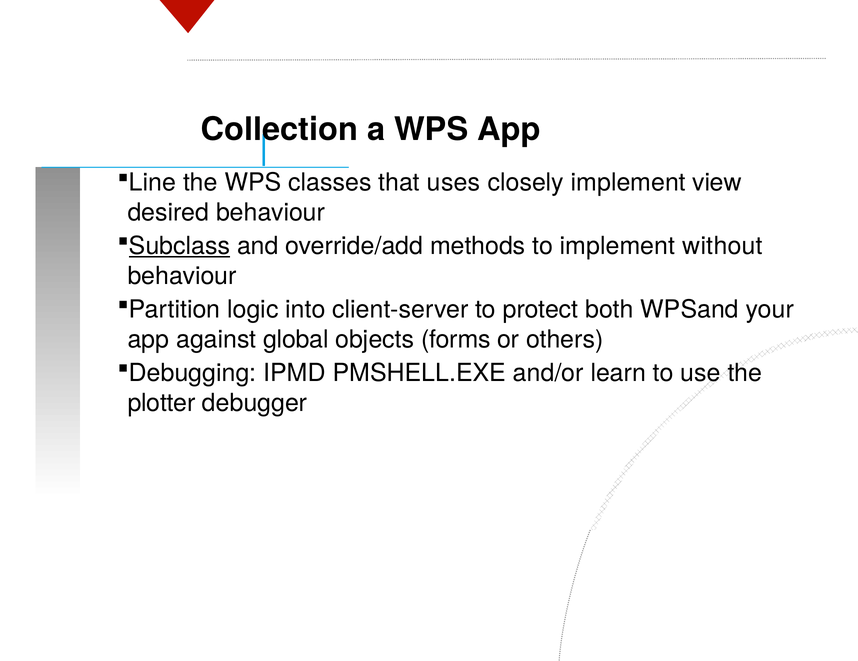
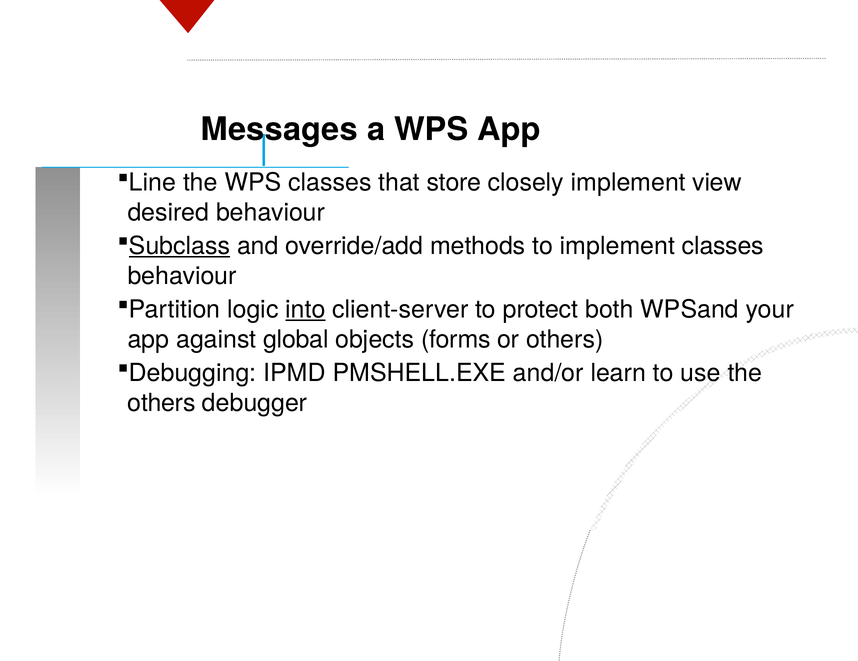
Collection: Collection -> Messages (279, 130)
uses: uses -> store (454, 182)
implement without: without -> classes (723, 246)
into underline: none -> present (305, 310)
plotter: plotter -> others (161, 403)
